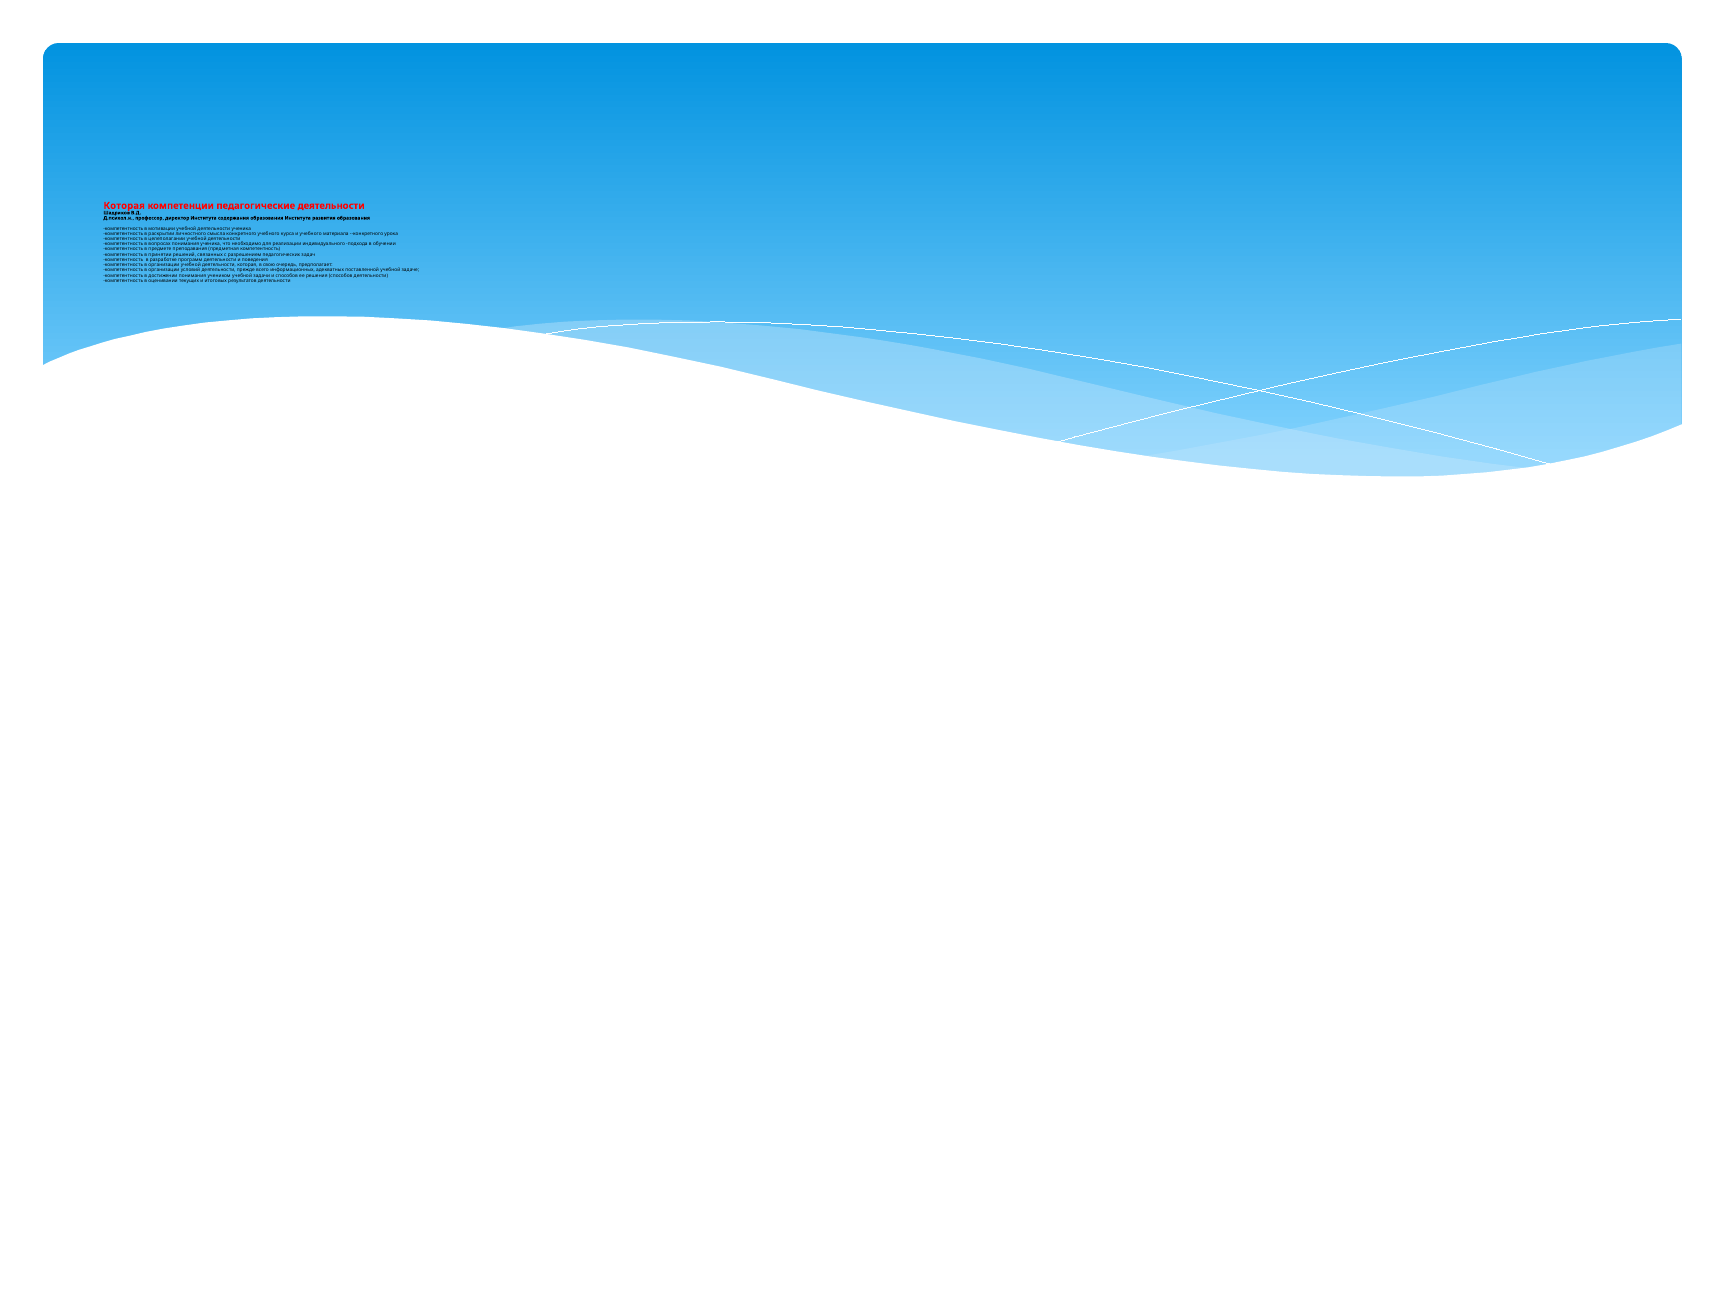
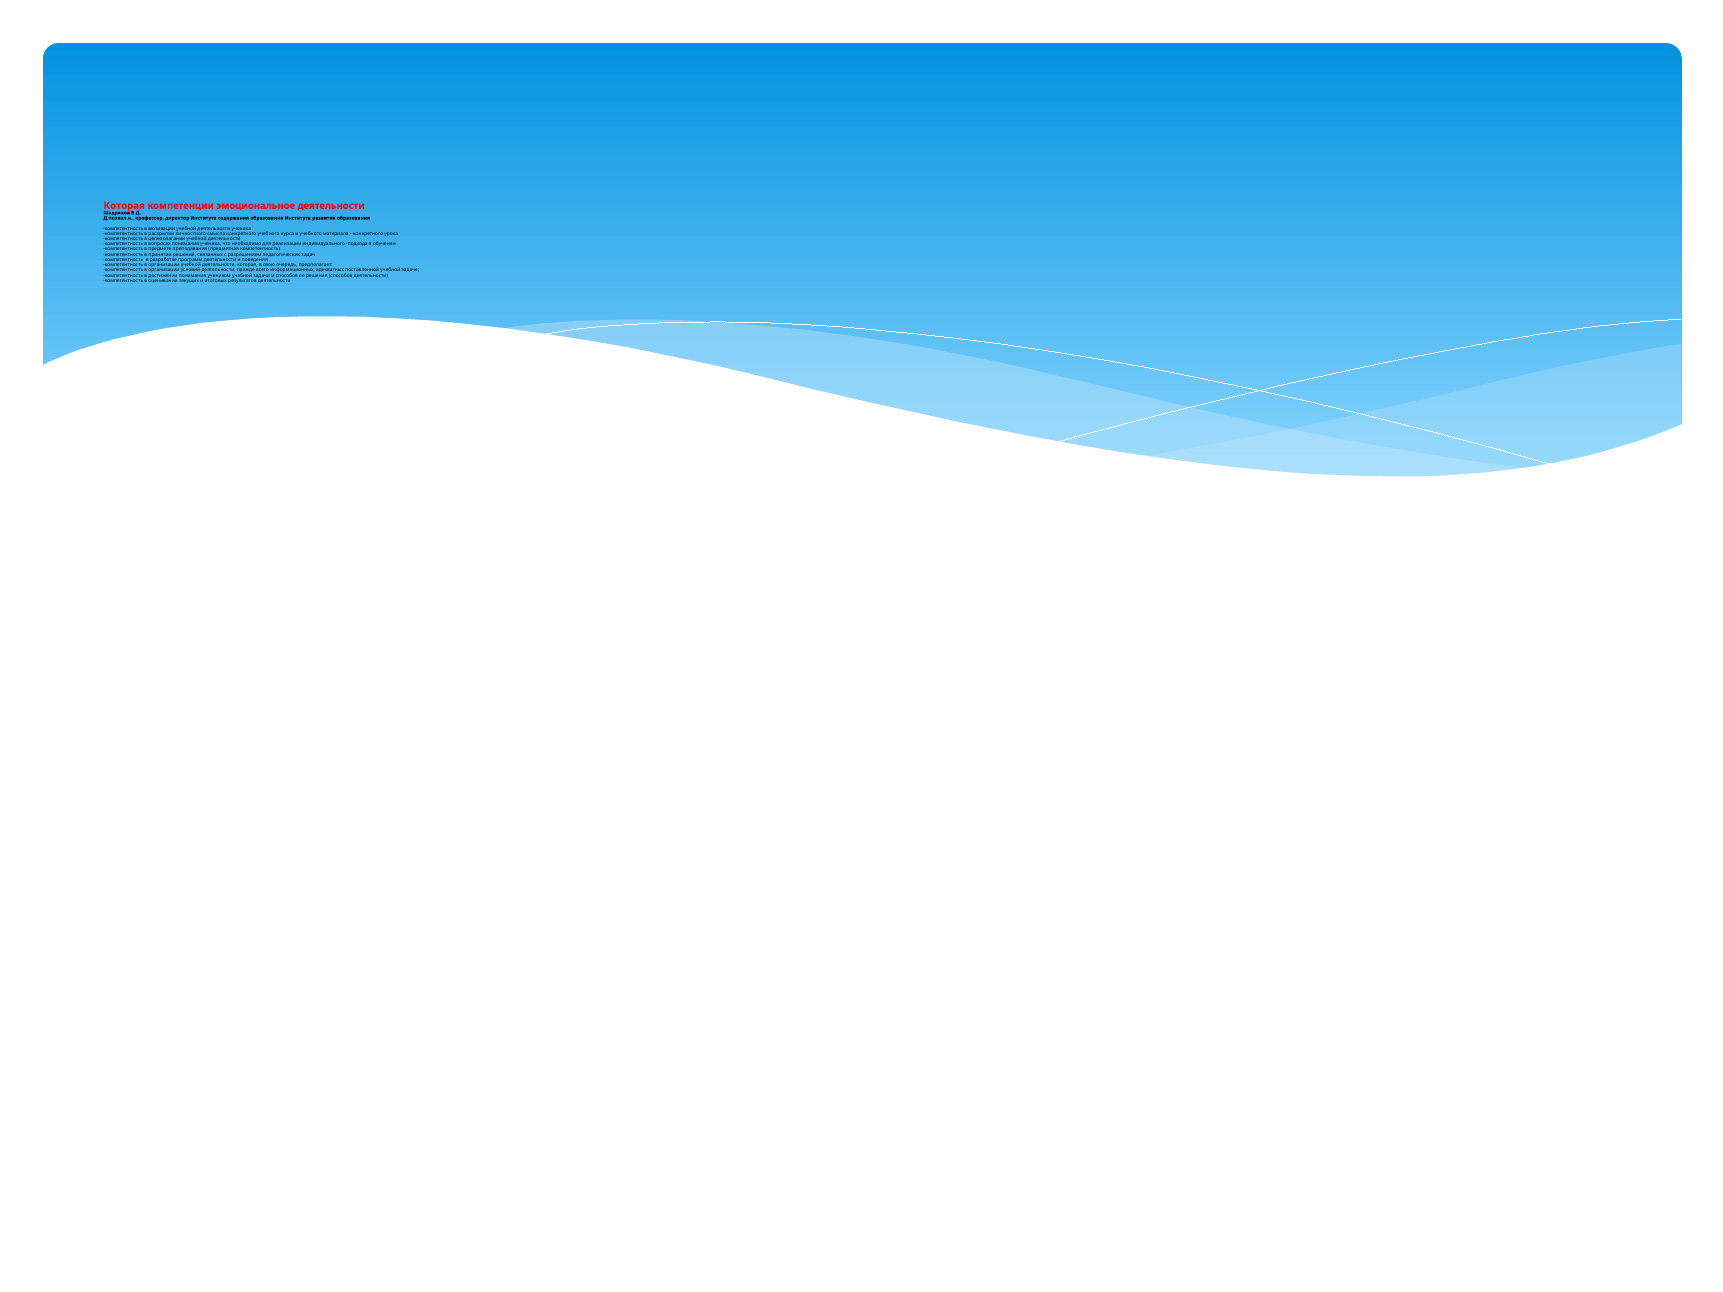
педагогические: педагогические -> эмоциональное (256, 206)
